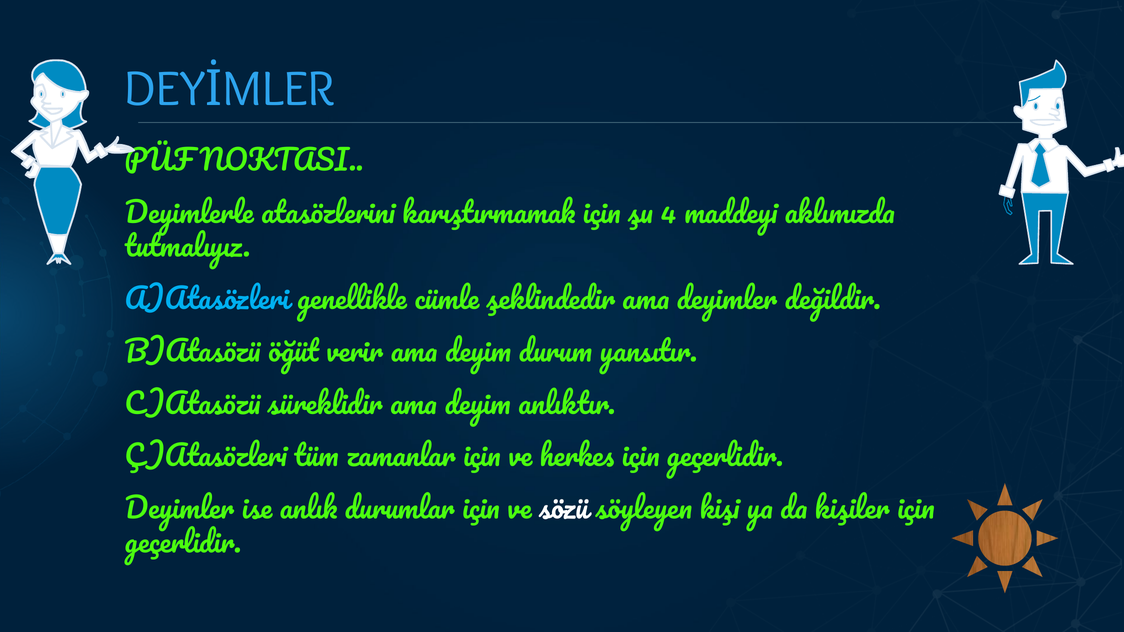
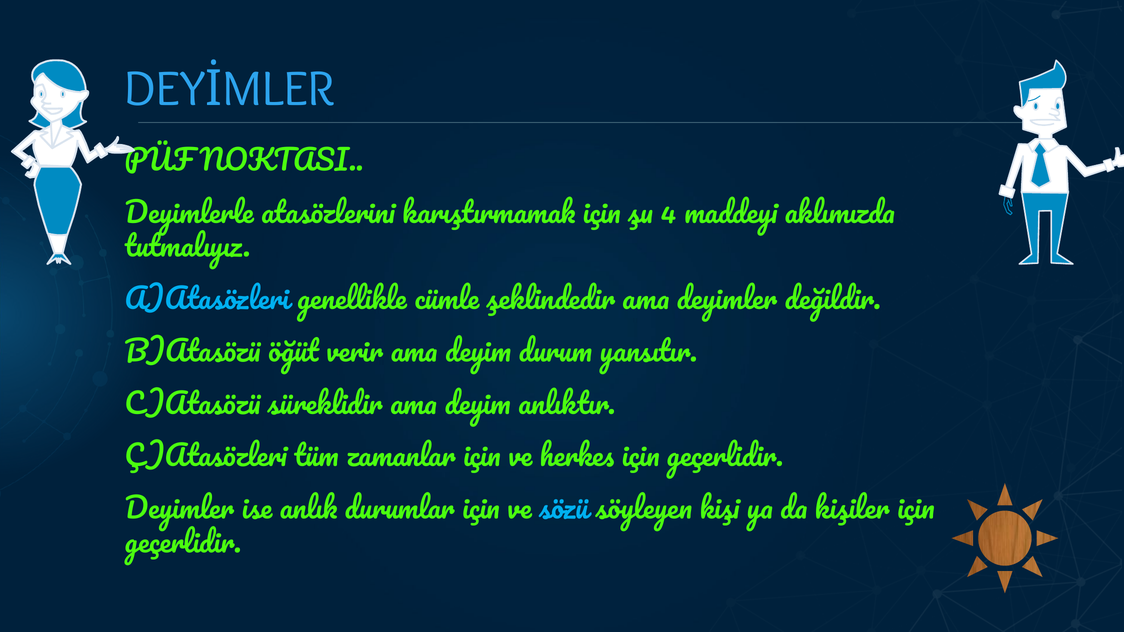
sözü colour: white -> light blue (564, 510)
